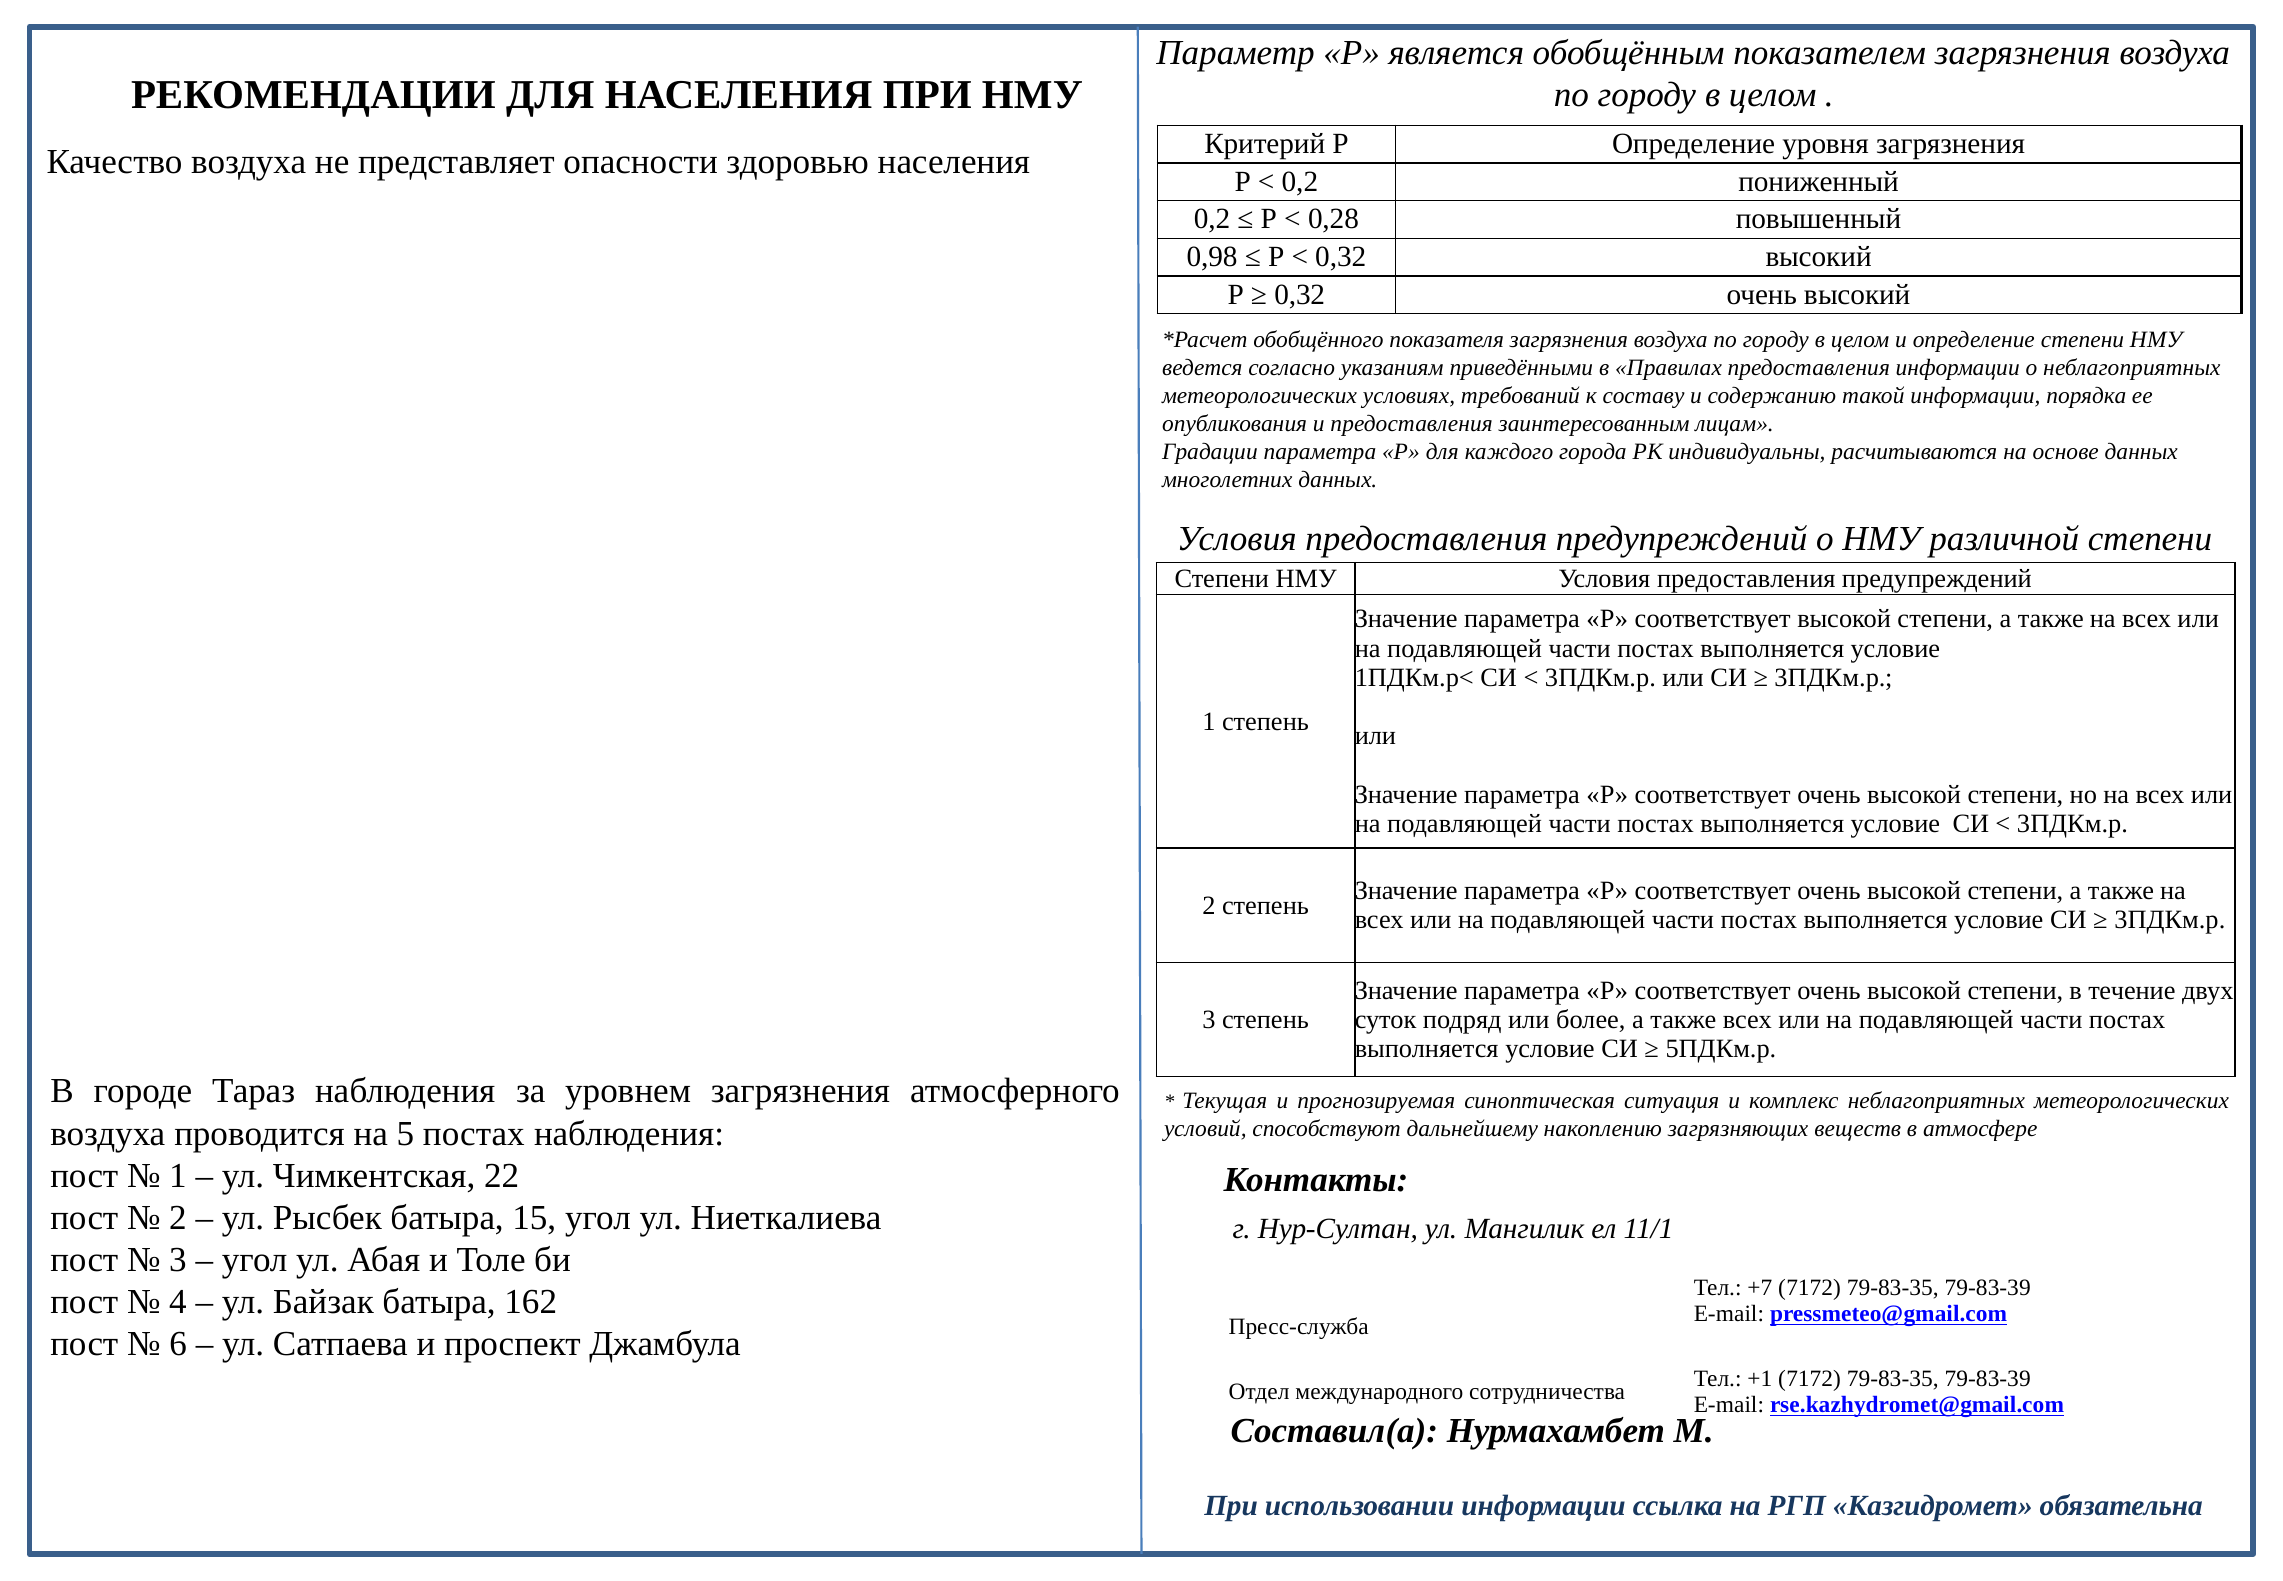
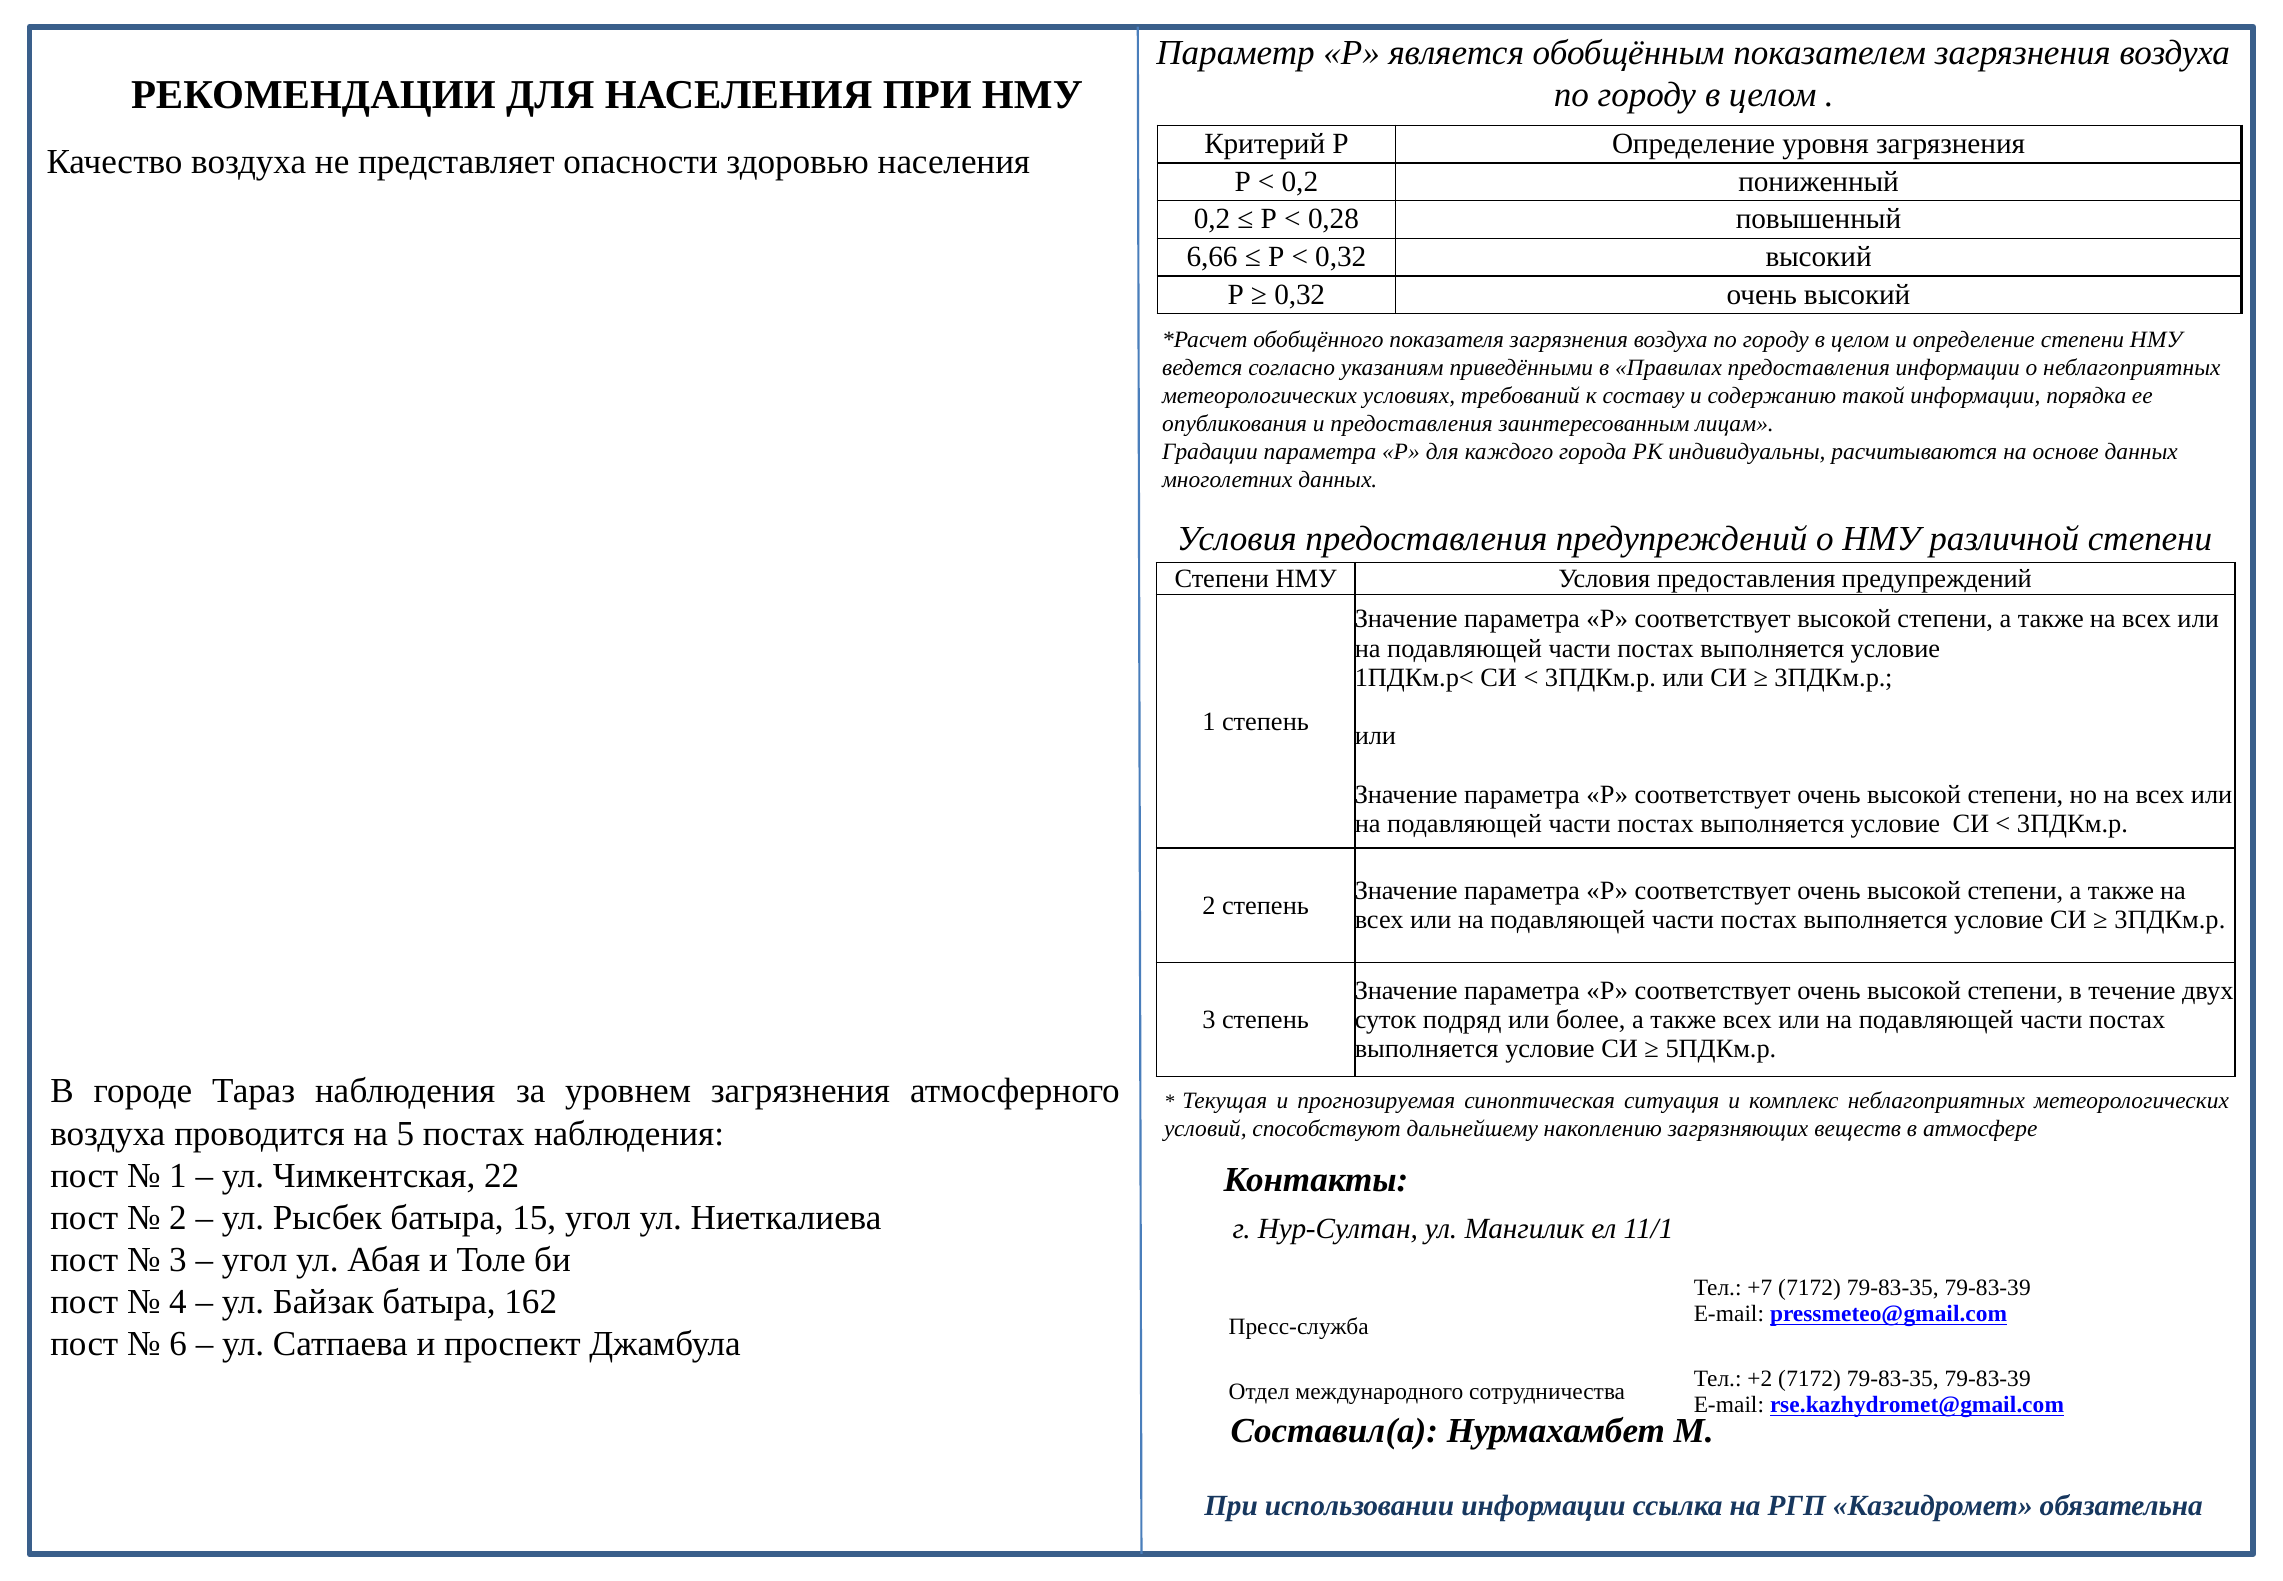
0,98: 0,98 -> 6,66 (1212, 257)
+1: +1 -> +2 (1760, 1379)
